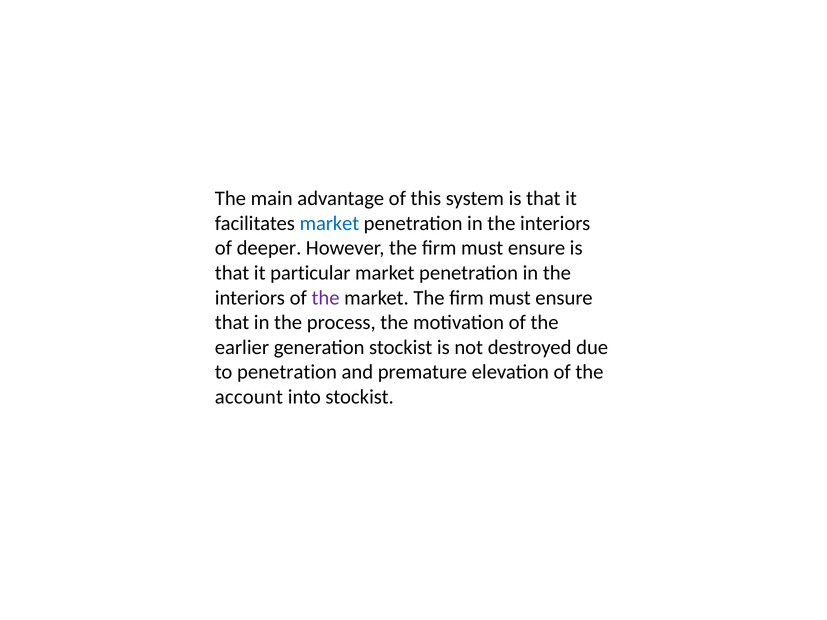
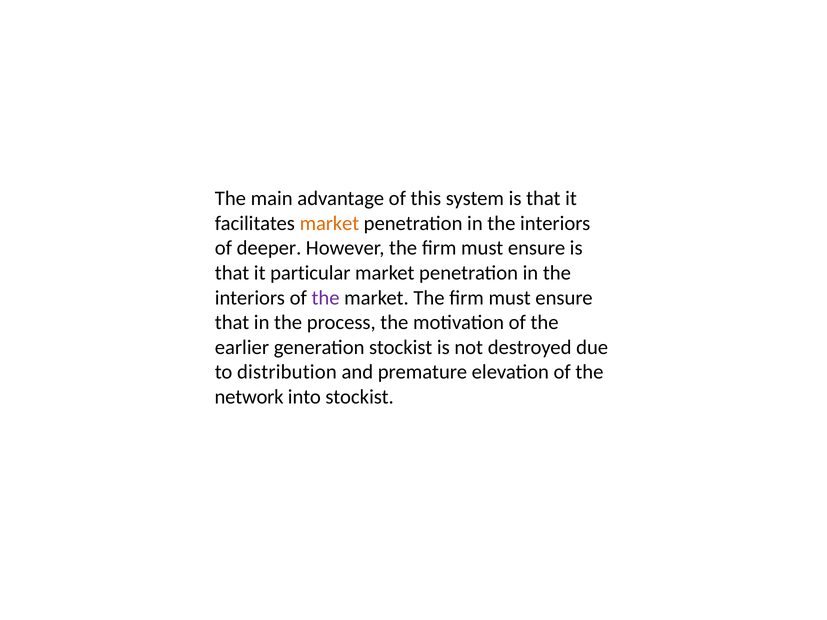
market colour: blue -> orange (329, 223)
to penetration: penetration -> distribution (287, 372)
account: account -> network (249, 397)
